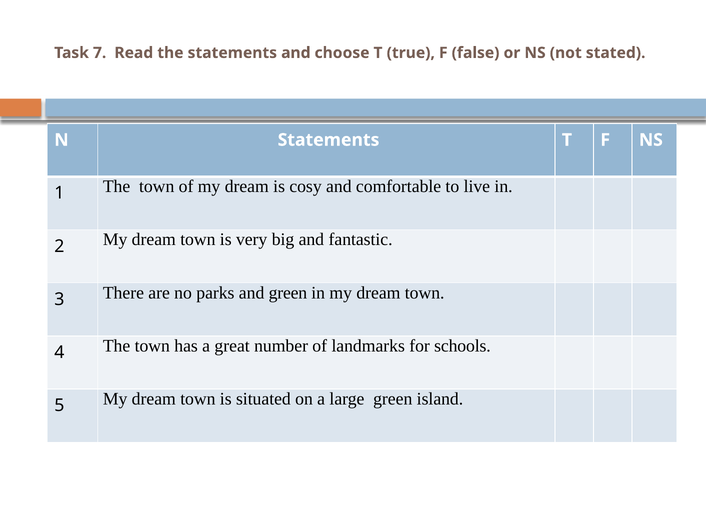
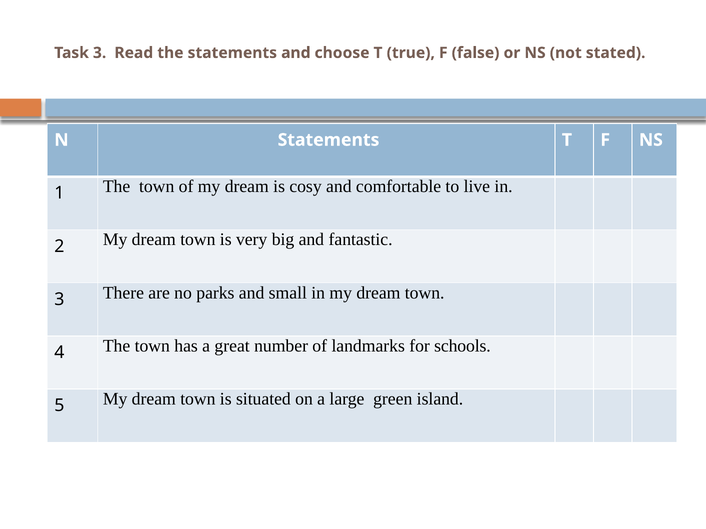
Task 7: 7 -> 3 (100, 53)
and green: green -> small (288, 293)
